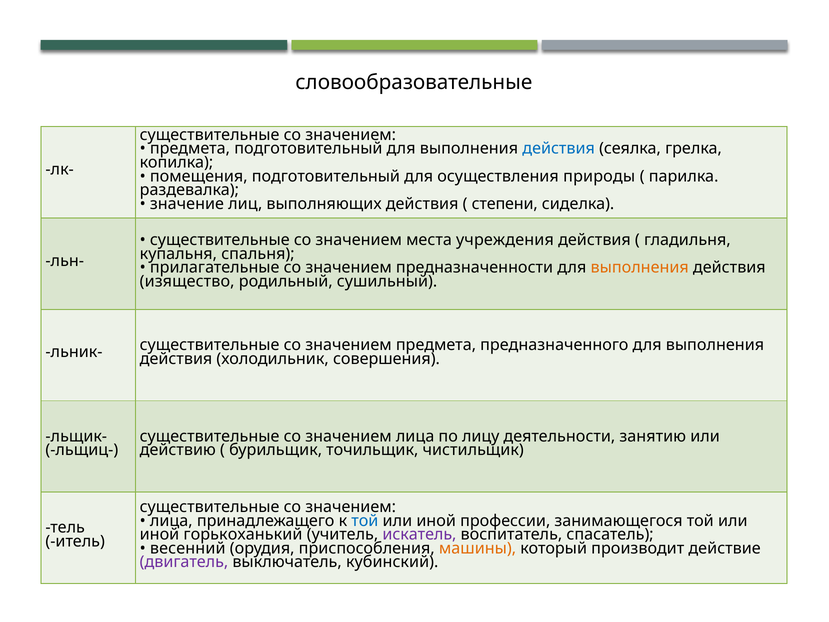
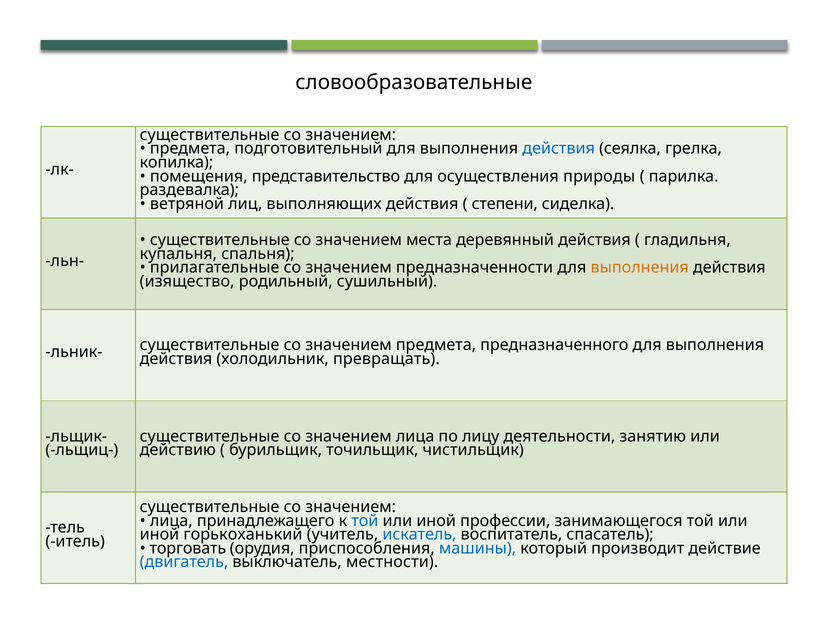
помещения подготовительный: подготовительный -> представительство (326, 176)
значение: значение -> ветряной (187, 204)
учреждения: учреждения -> деревянный (505, 240)
совершения: совершения -> превращать (386, 359)
искатель colour: purple -> blue (419, 534)
весенний: весенний -> торговать (188, 548)
машины colour: orange -> blue (478, 548)
двигатель colour: purple -> blue (184, 562)
кубинский: кубинский -> местности (392, 562)
